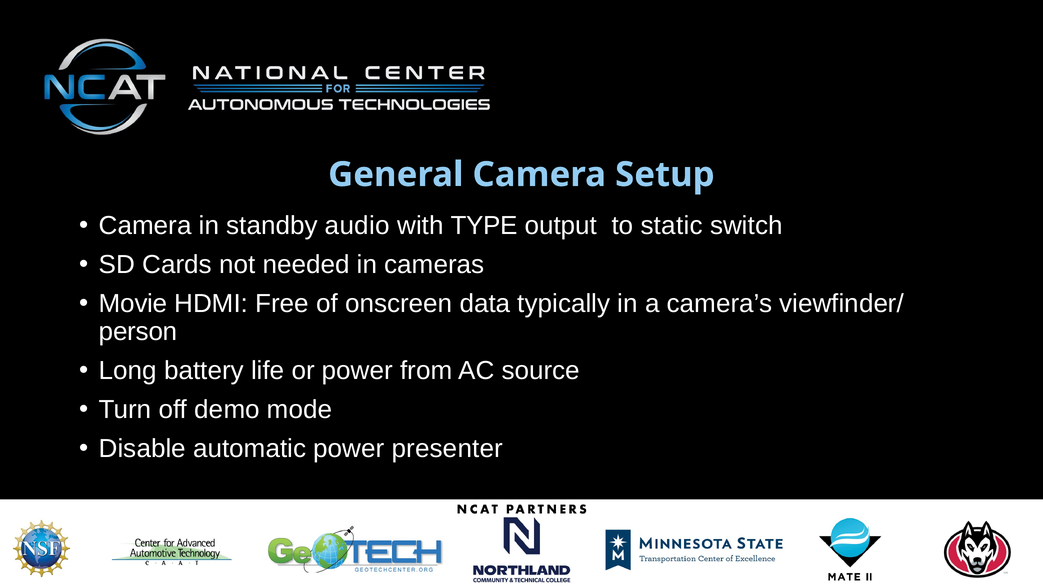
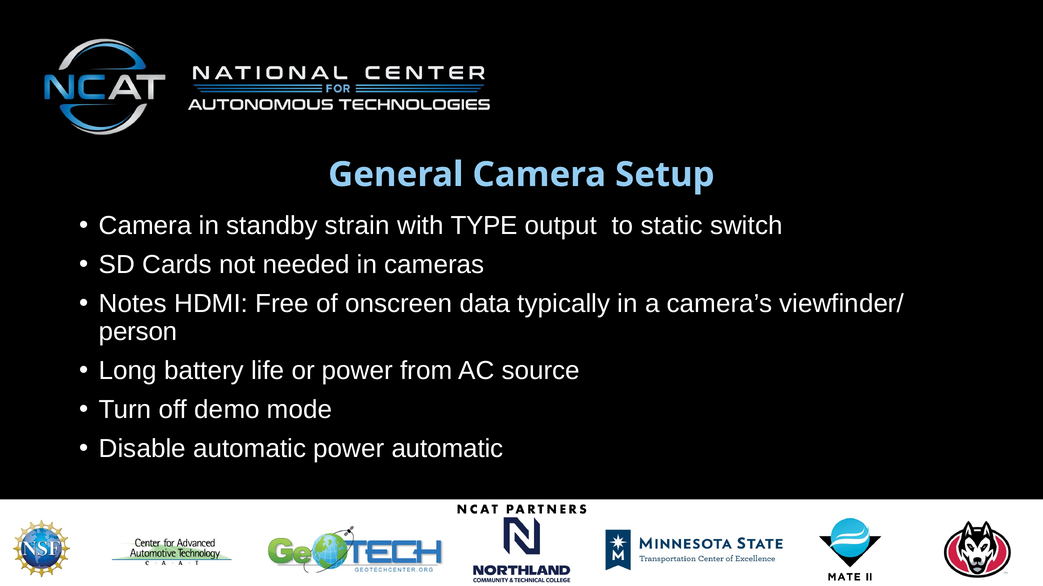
audio: audio -> strain (357, 226)
Movie: Movie -> Notes (133, 304)
power presenter: presenter -> automatic (447, 449)
